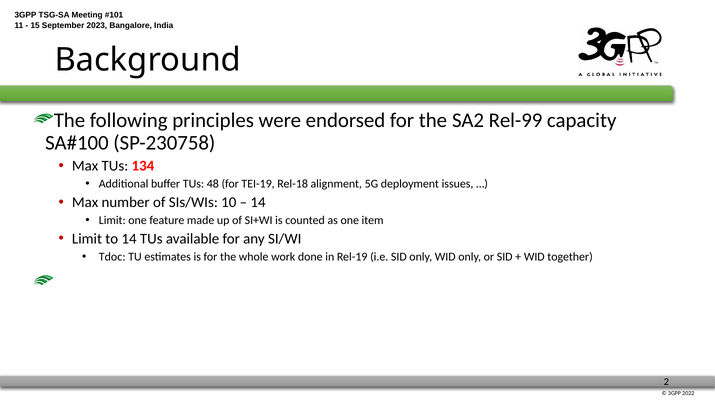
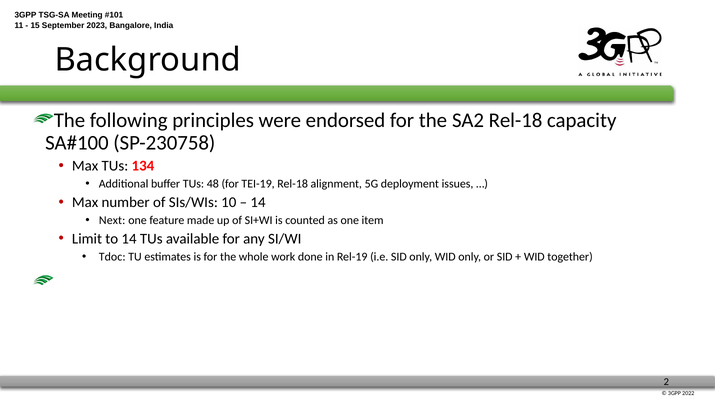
SA2 Rel-99: Rel-99 -> Rel-18 (516, 120)
Limit: Limit -> Next (112, 221)
